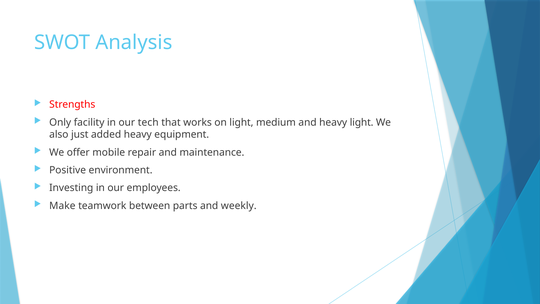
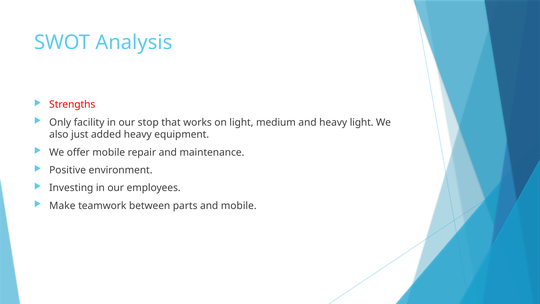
tech: tech -> stop (148, 122)
and weekly: weekly -> mobile (239, 206)
